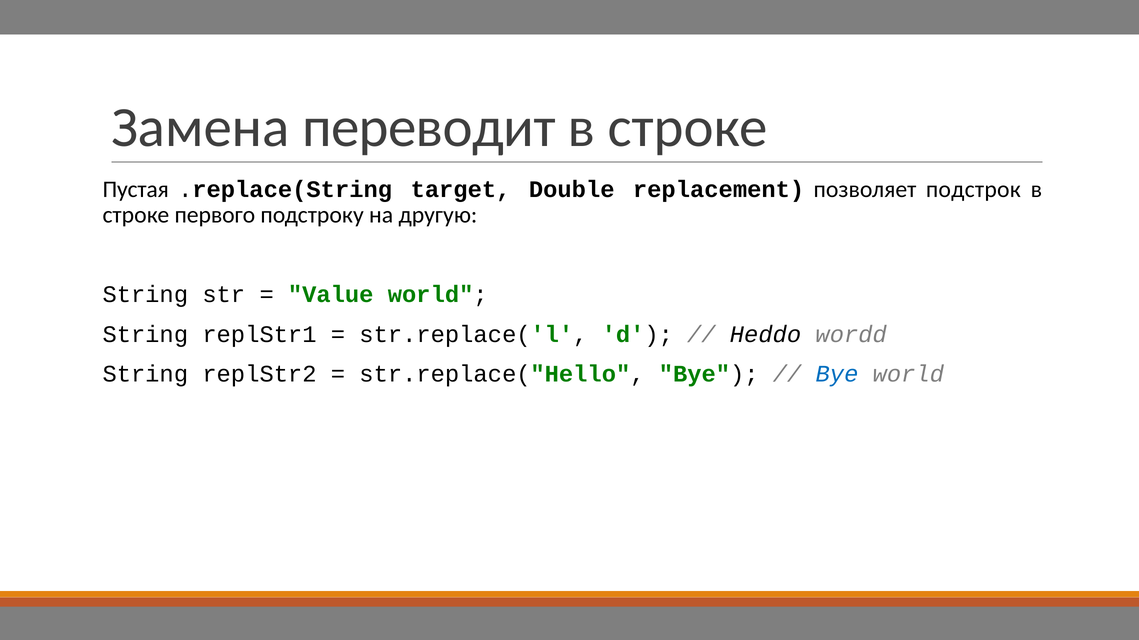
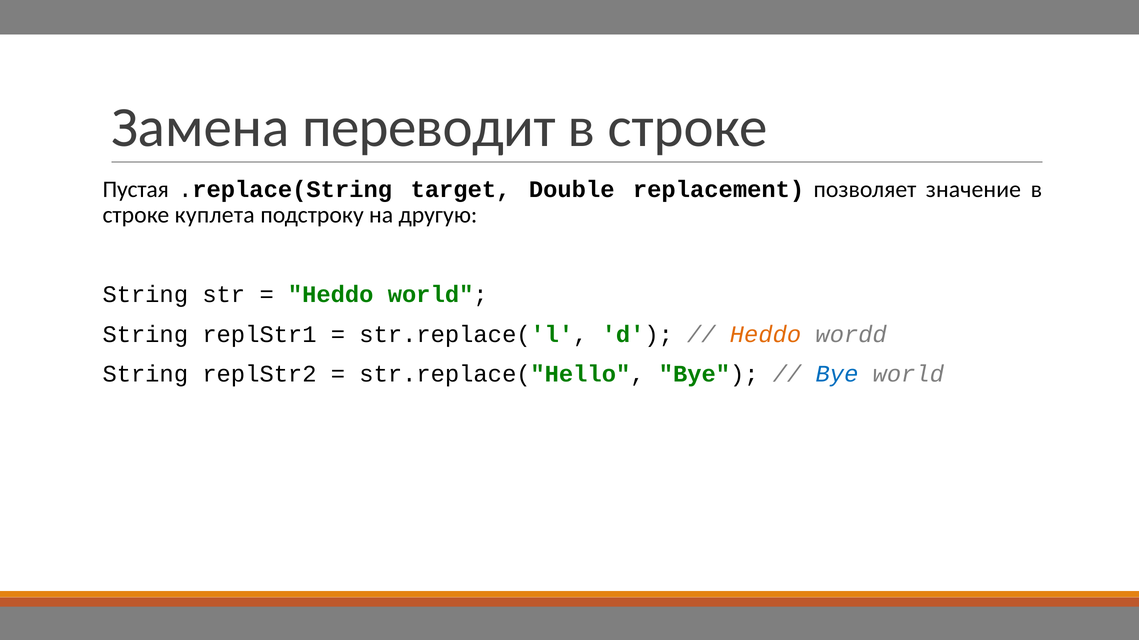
подстрок: подстрок -> значение (973, 189)
первого: первого -> куплета (215, 215)
Value: Value -> Heddo (331, 295)
Heddo colour: black -> orange (766, 335)
